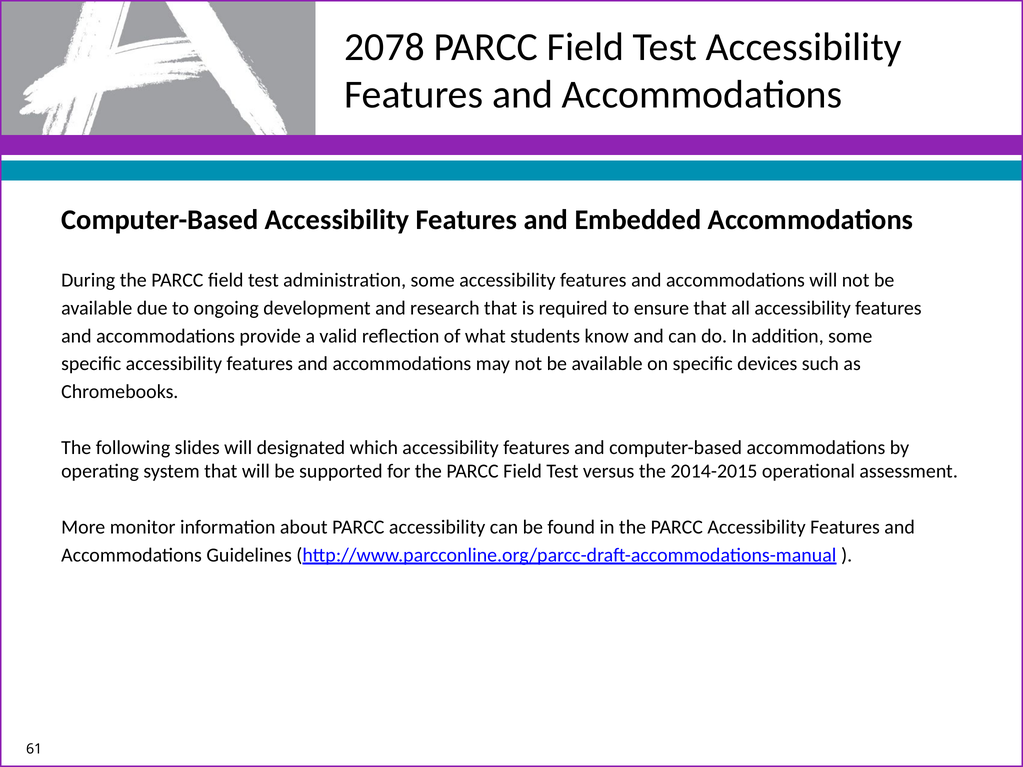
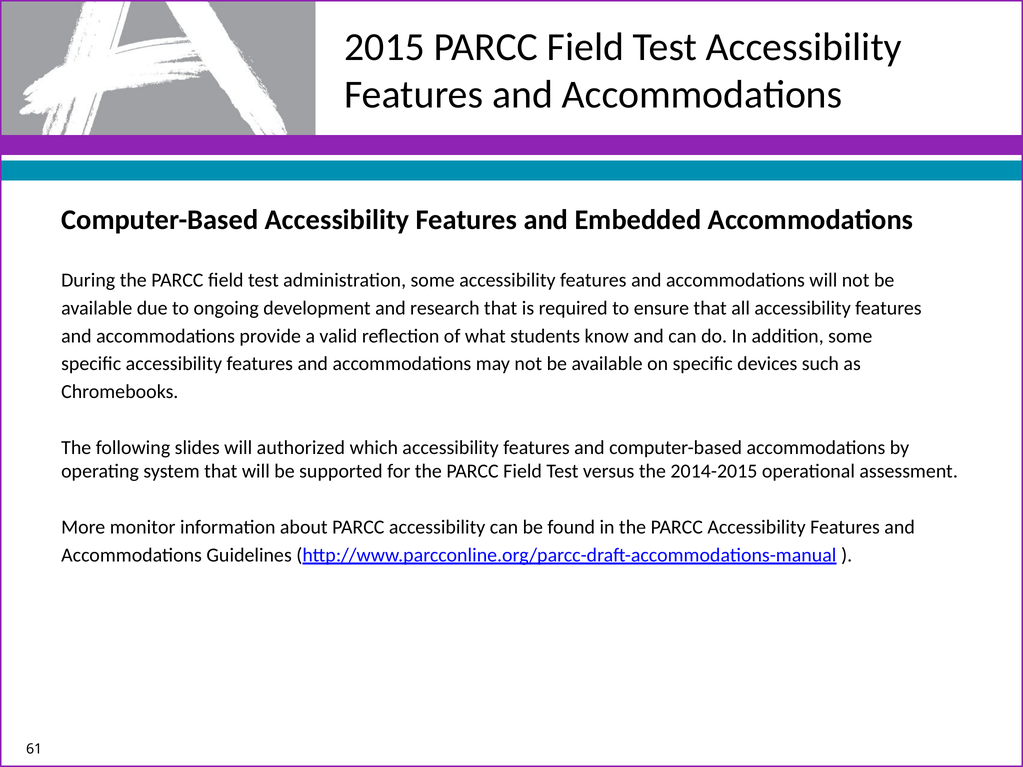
2078: 2078 -> 2015 (385, 47)
designated: designated -> authorized (301, 448)
